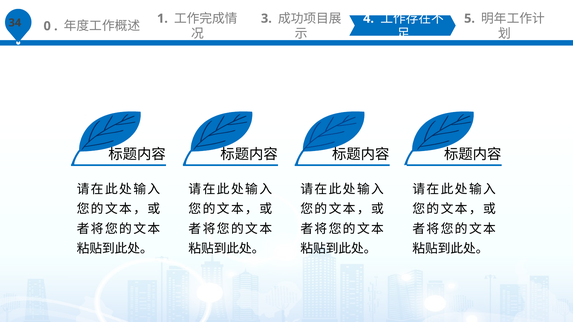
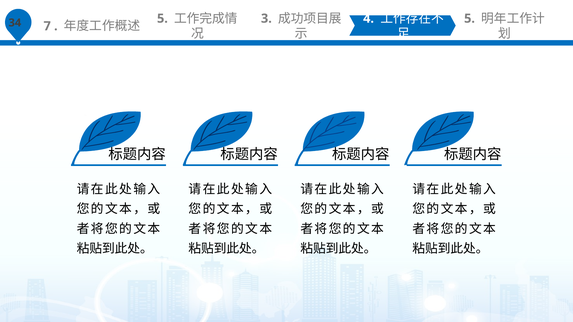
0: 0 -> 7 (47, 26)
1: 1 -> 5 (162, 19)
